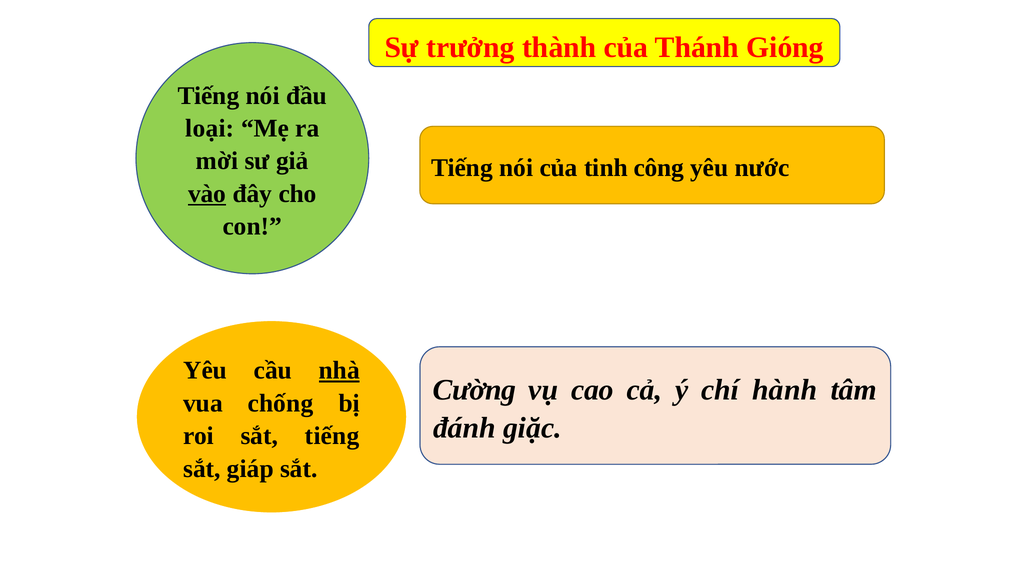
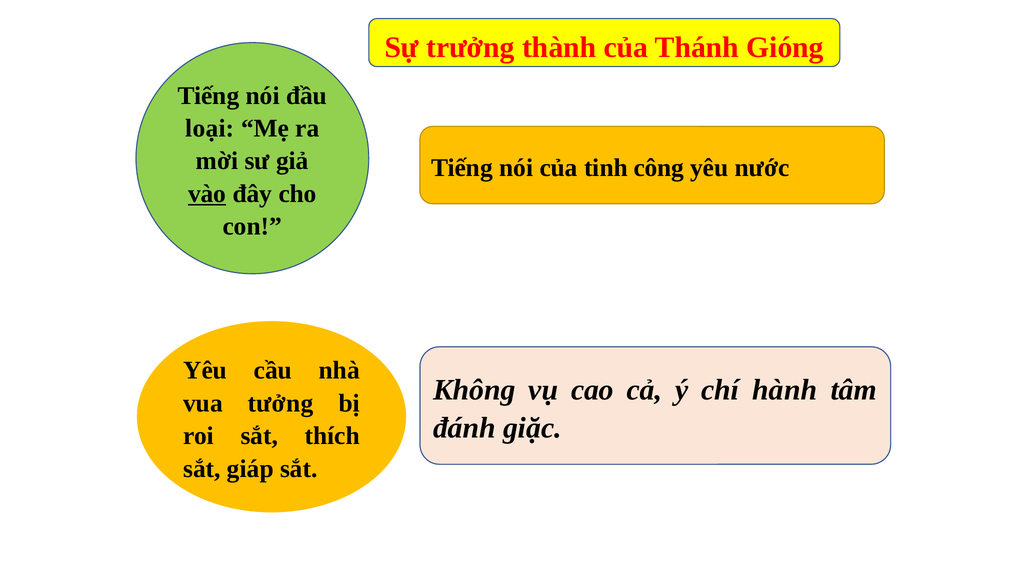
nhà underline: present -> none (339, 370)
Cường: Cường -> Không (474, 389)
chống: chống -> tưởng (281, 403)
sắt tiếng: tiếng -> thích (332, 436)
